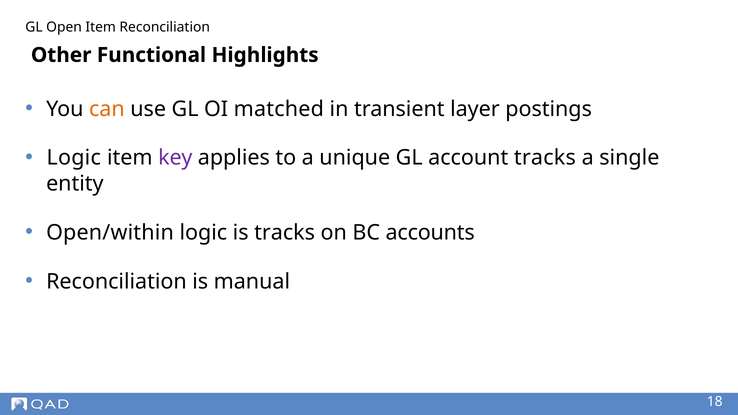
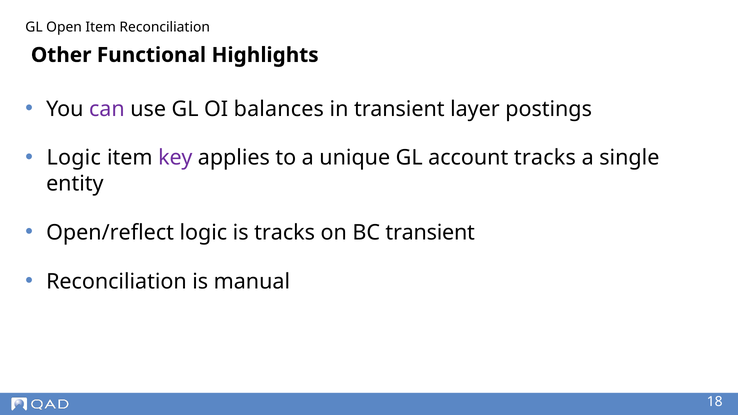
can colour: orange -> purple (107, 109)
matched: matched -> balances (279, 109)
Open/within: Open/within -> Open/reflect (110, 233)
BC accounts: accounts -> transient (430, 233)
